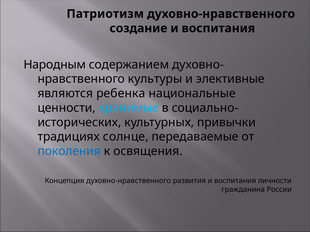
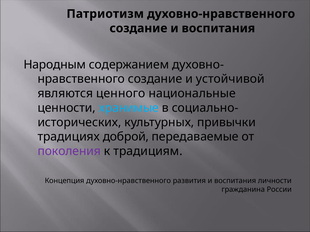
культуры: культуры -> создание (155, 79)
элективные: элективные -> устойчивой (230, 79)
ребенка: ребенка -> ценного (121, 94)
солнце: солнце -> доброй (126, 137)
поколения colour: blue -> purple (69, 152)
освящения: освящения -> традициям (148, 152)
